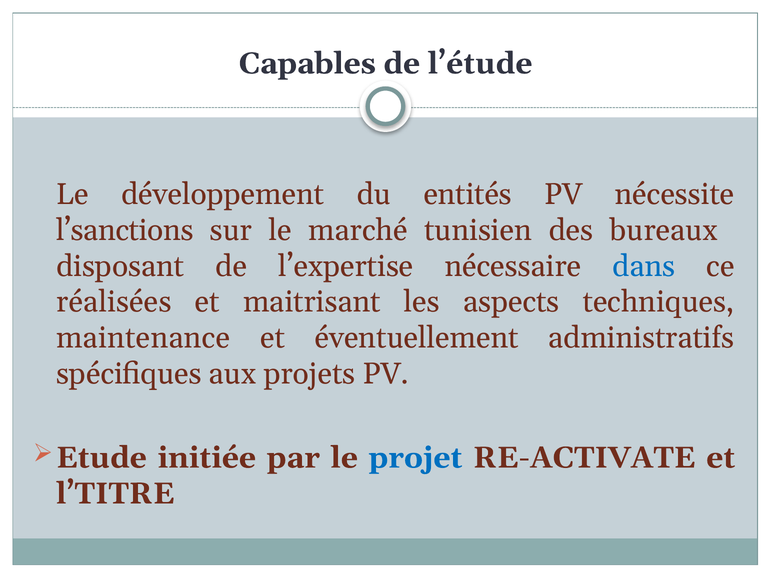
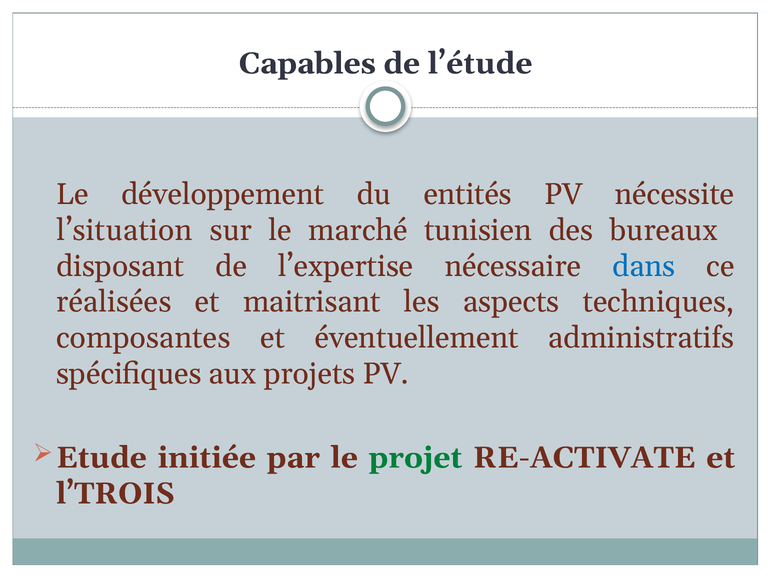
l’sanctions: l’sanctions -> l’situation (125, 230)
maintenance: maintenance -> composantes (143, 338)
projet colour: blue -> green (416, 458)
l’TITRE: l’TITRE -> l’TROIS (115, 494)
